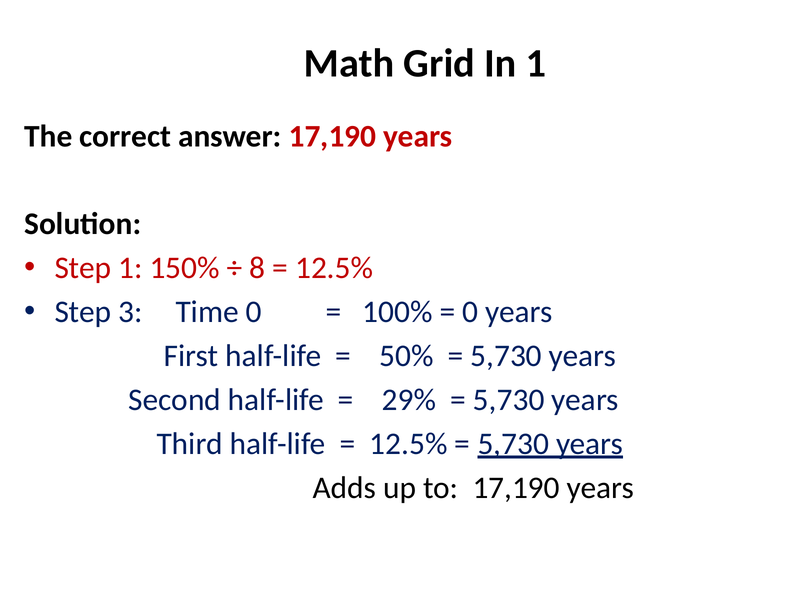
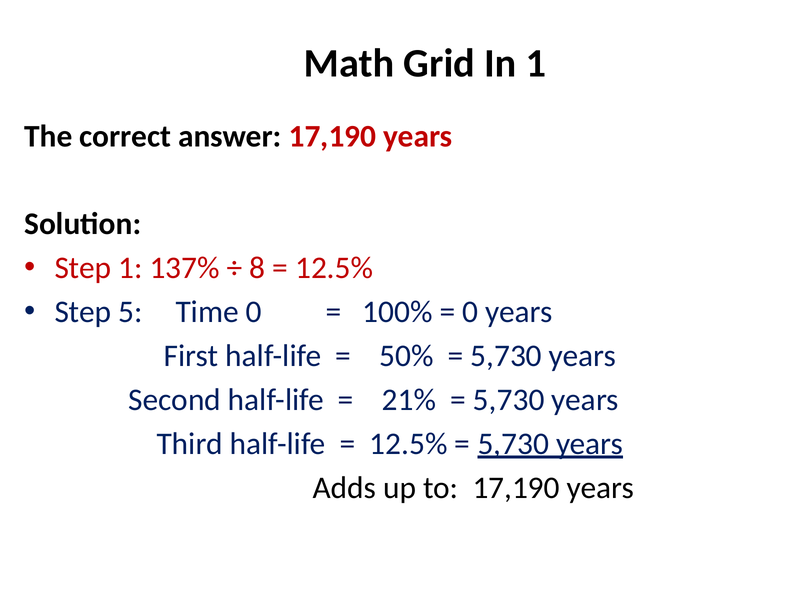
150%: 150% -> 137% (185, 268)
3: 3 -> 5 (130, 312)
29%: 29% -> 21% (409, 400)
